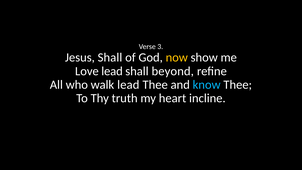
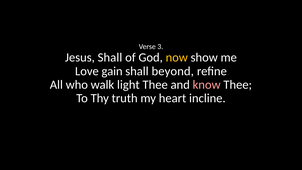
Love lead: lead -> gain (112, 71)
walk lead: lead -> light (128, 85)
know colour: light blue -> pink (207, 85)
